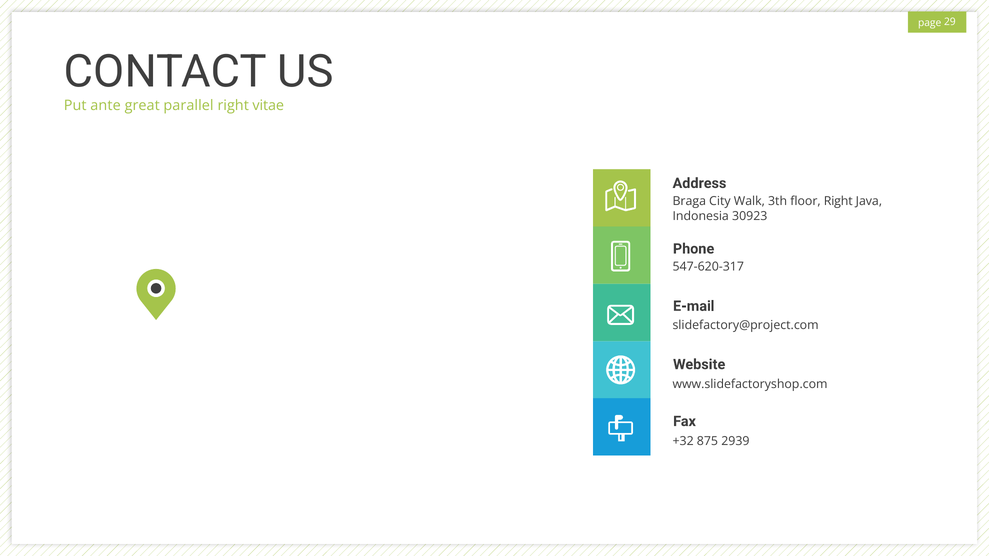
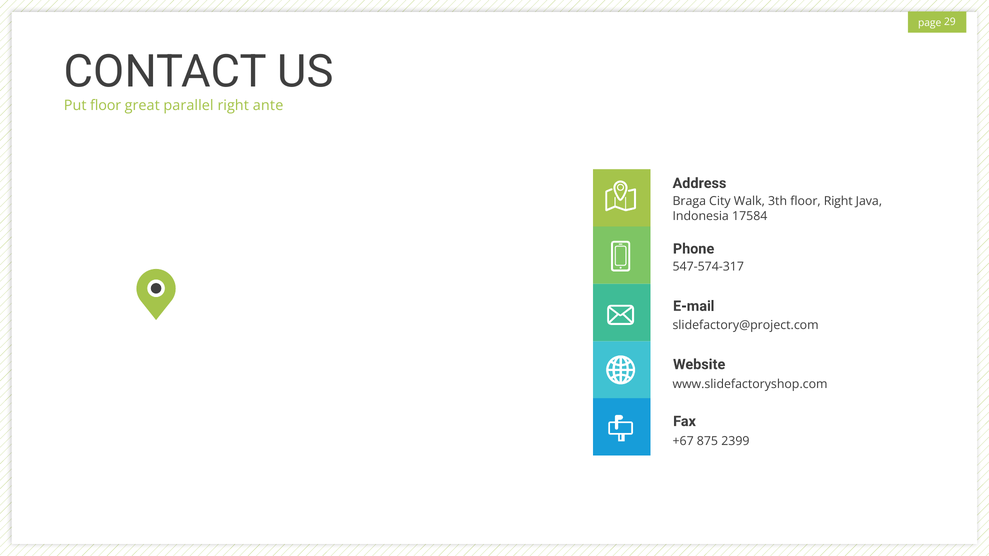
Put ante: ante -> floor (106, 105)
vitae: vitae -> ante (268, 105)
30923: 30923 -> 17584 (750, 216)
547-620-317: 547-620-317 -> 547-574-317 (708, 267)
+32: +32 -> +67 (683, 441)
2939: 2939 -> 2399 (735, 441)
